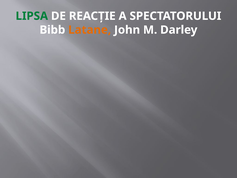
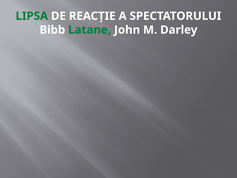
Latane colour: orange -> green (90, 30)
